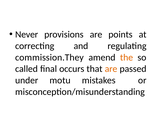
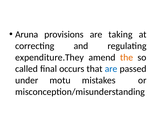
Never: Never -> Aruna (27, 34)
points: points -> taking (121, 34)
commission.They: commission.They -> expenditure.They (50, 57)
are colour: orange -> blue (111, 69)
